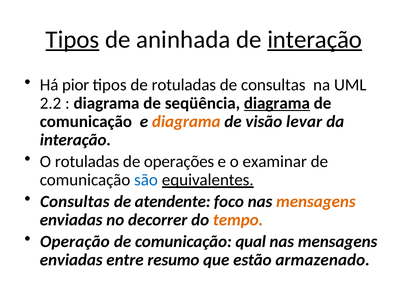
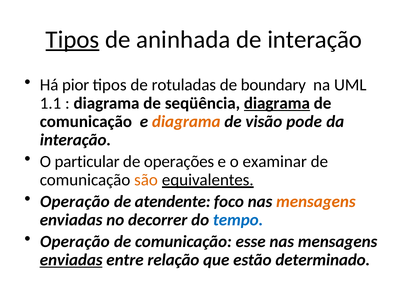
interação underline: present -> none (315, 39)
de consultas: consultas -> boundary (273, 85)
2.2: 2.2 -> 1.1 (51, 103)
levar: levar -> pode (304, 122)
O rotuladas: rotuladas -> particular (87, 162)
são colour: blue -> orange (146, 180)
Consultas: Consultas -> Operação (75, 202)
tempo colour: orange -> blue (238, 220)
qual: qual -> esse (251, 241)
enviadas underline: none -> present (71, 260)
resumo: resumo -> relação (173, 260)
armazenado: armazenado -> determinado (323, 260)
